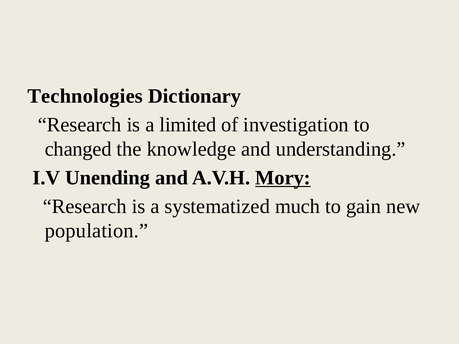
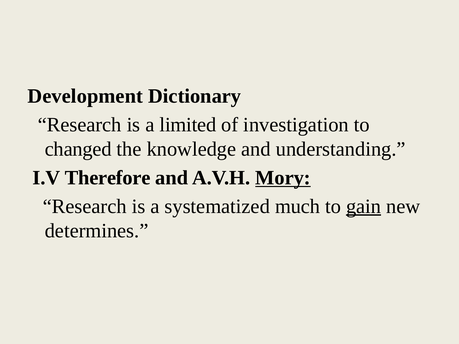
Technologies: Technologies -> Development (85, 96)
Unending: Unending -> Therefore (108, 178)
gain underline: none -> present (364, 206)
population: population -> determines (97, 231)
